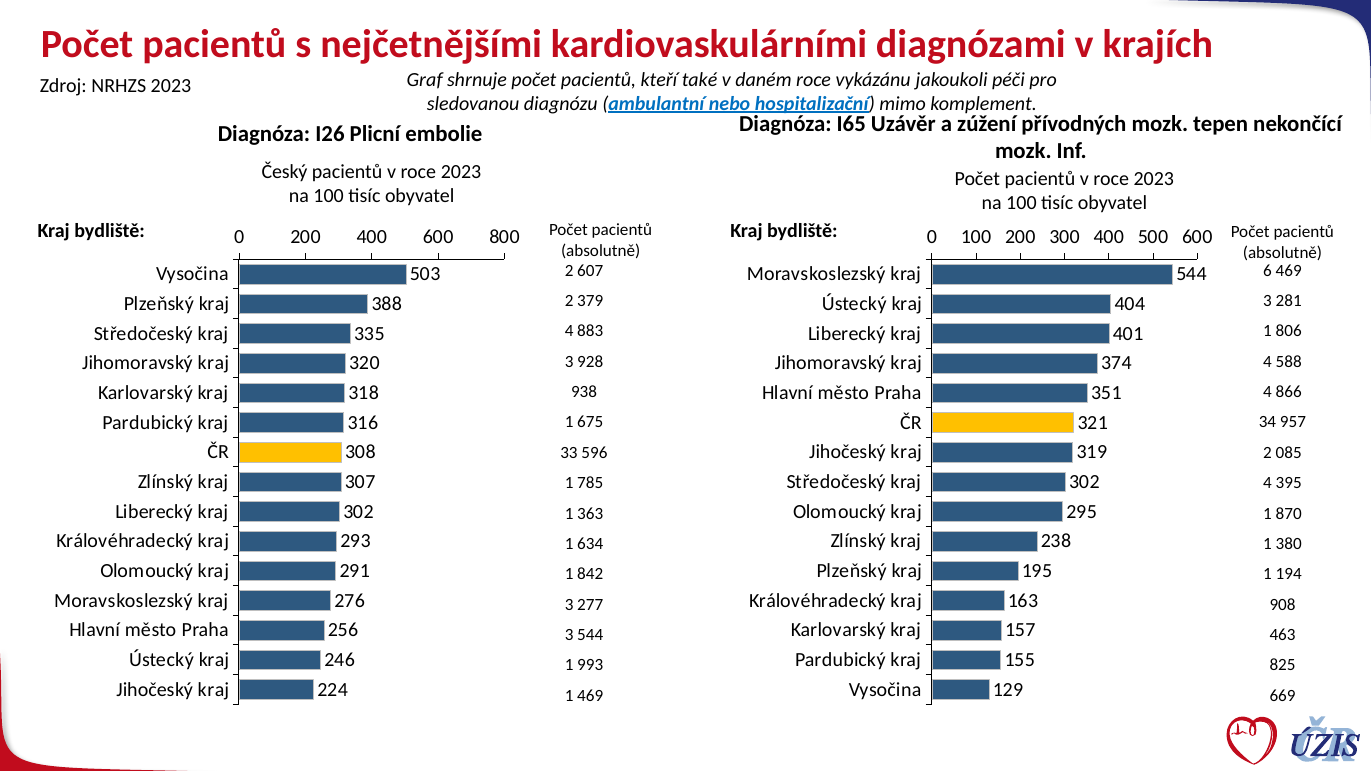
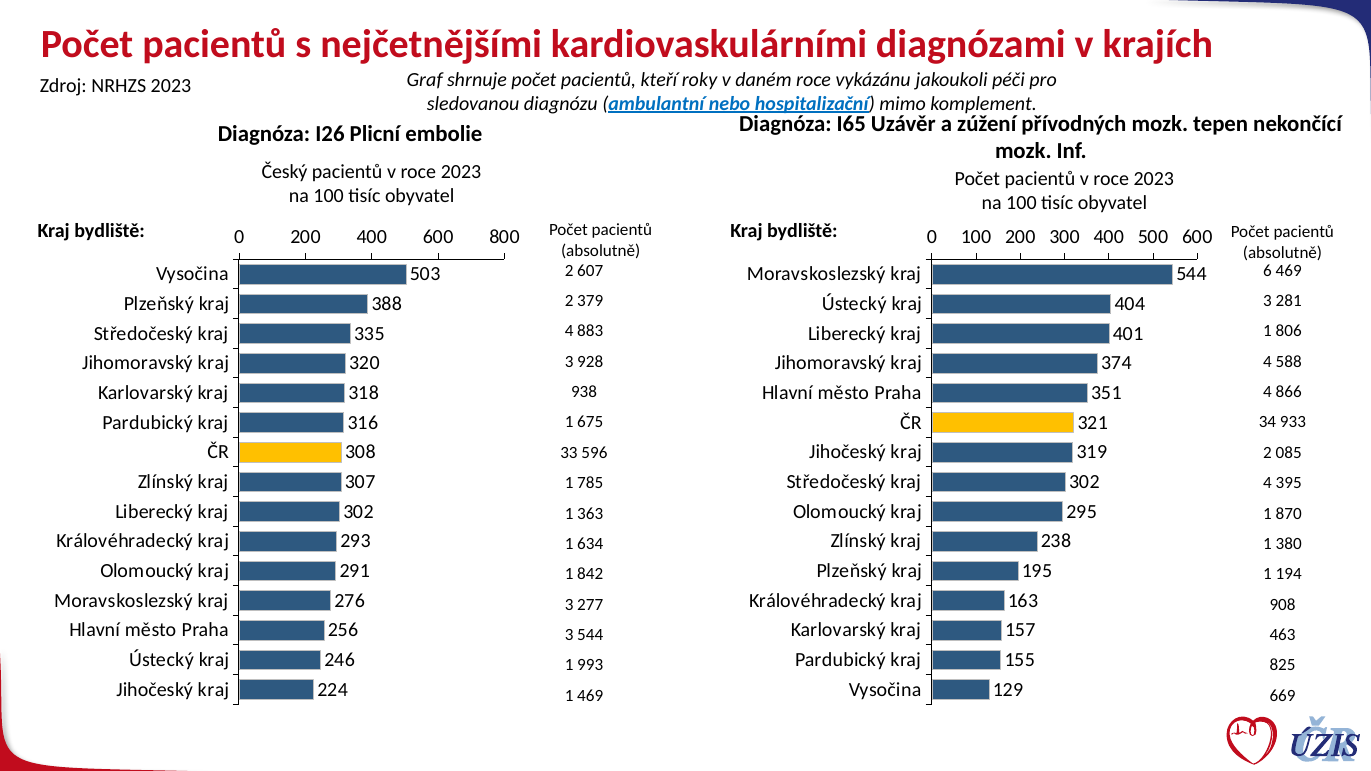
také: také -> roky (699, 80)
957: 957 -> 933 (1293, 422)
